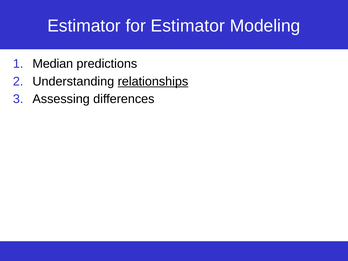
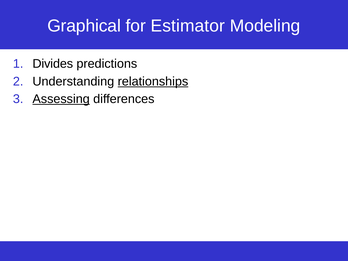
Estimator: Estimator -> Graphical (84, 26)
Median: Median -> Divides (53, 64)
Assessing underline: none -> present (61, 99)
